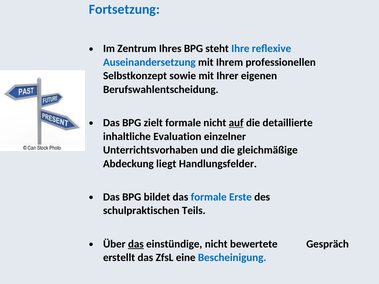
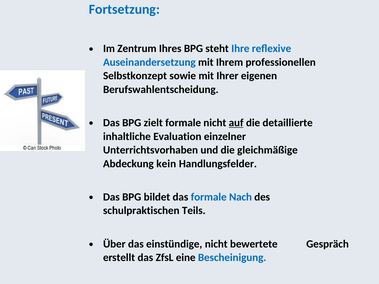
liegt: liegt -> kein (166, 164)
Erste: Erste -> Nach (240, 197)
das underline: present -> none (136, 244)
